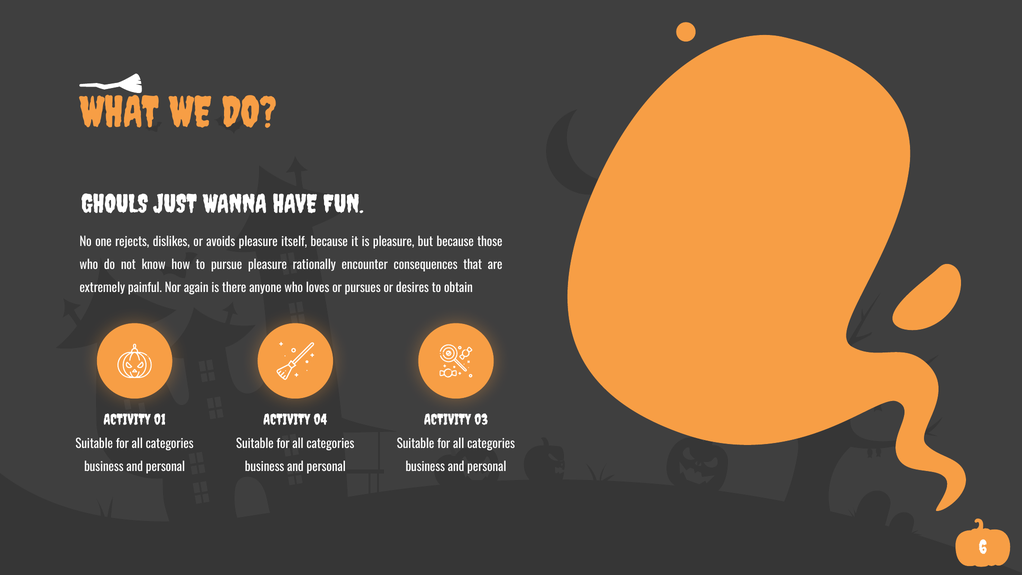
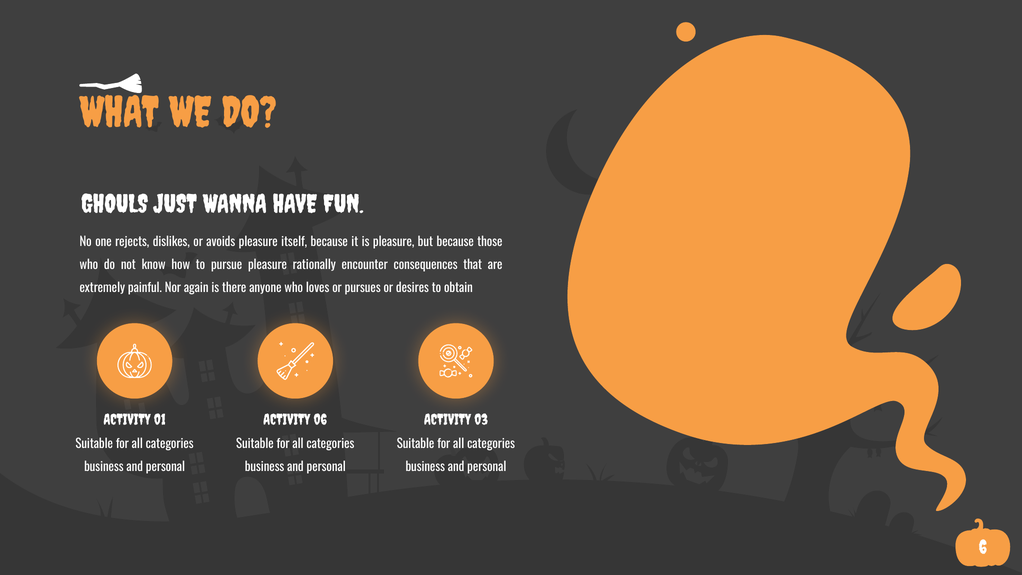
04: 04 -> 06 (320, 420)
